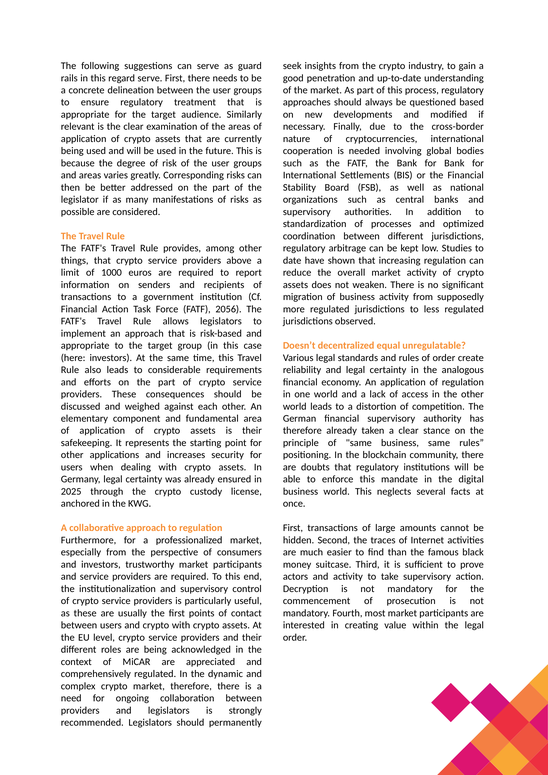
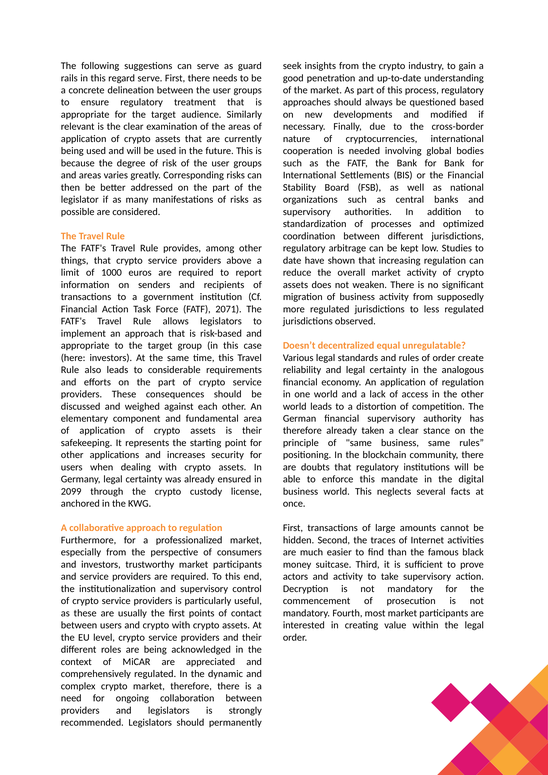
2056: 2056 -> 2071 (229, 309)
2025: 2025 -> 2099 (71, 491)
